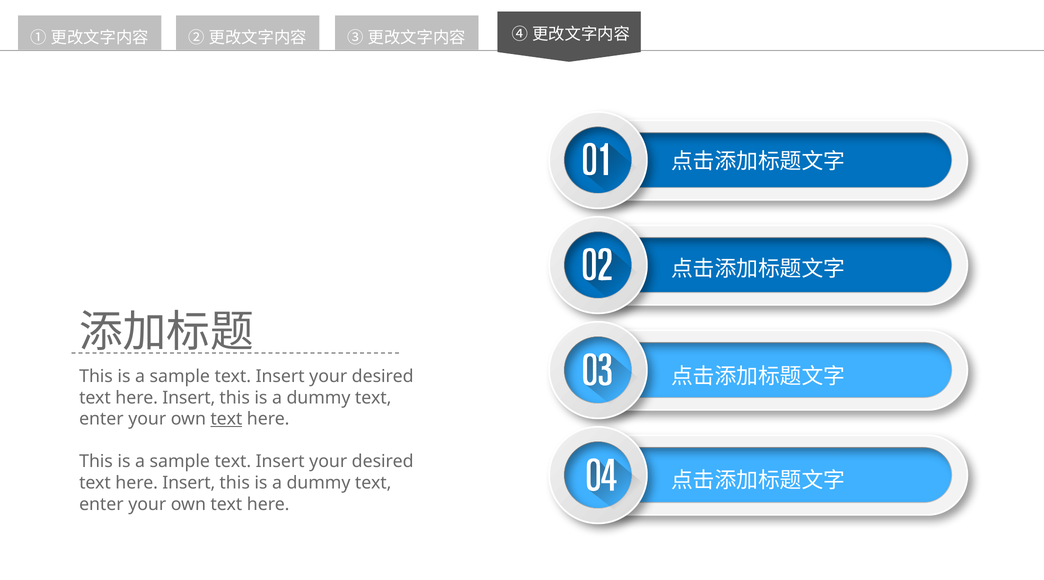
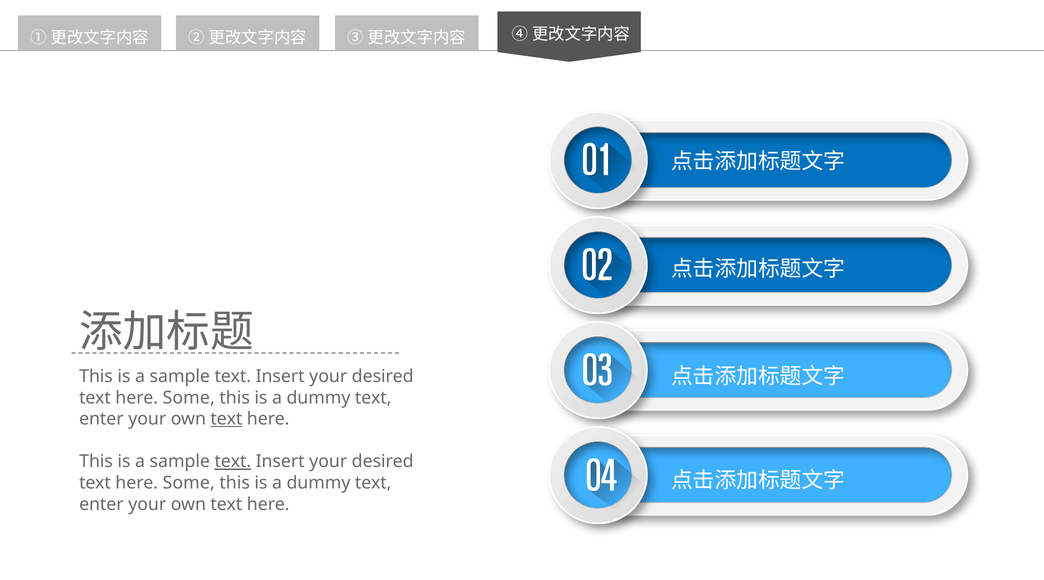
Insert: Insert -> Some (189, 398)
text underline: none -> present (233, 462)
Insert: Insert -> Some (189, 483)
